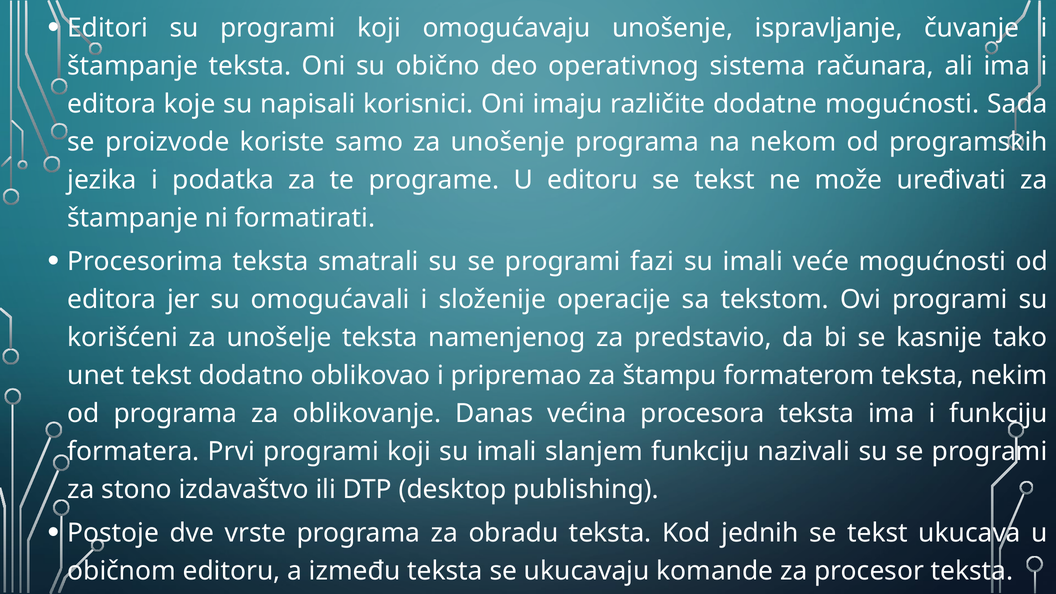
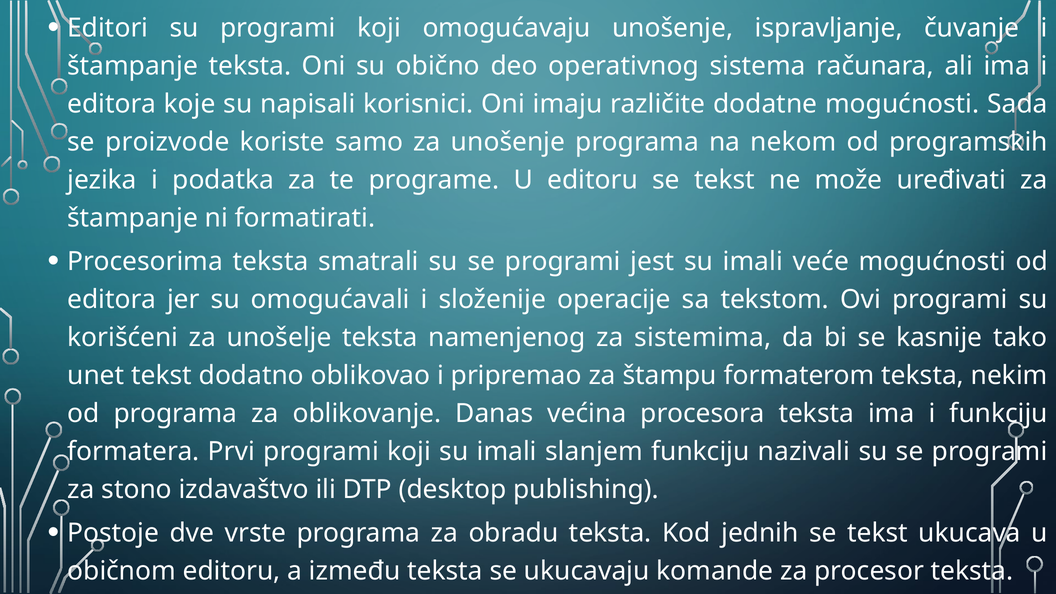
fazi: fazi -> jest (652, 262)
predstavio: predstavio -> sistemima (703, 338)
